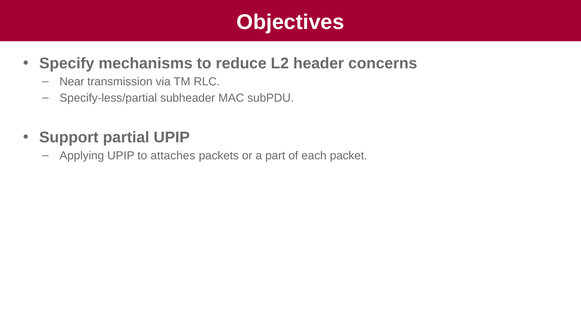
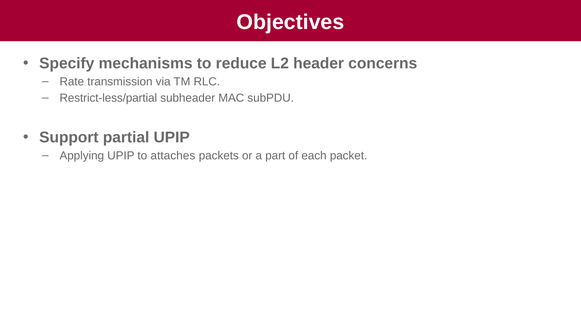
Near: Near -> Rate (72, 82)
Specify-less/partial: Specify-less/partial -> Restrict-less/partial (108, 98)
